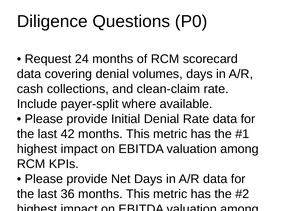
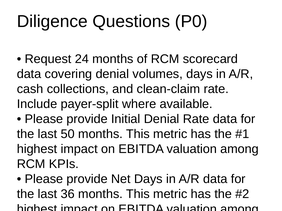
42: 42 -> 50 (68, 134)
